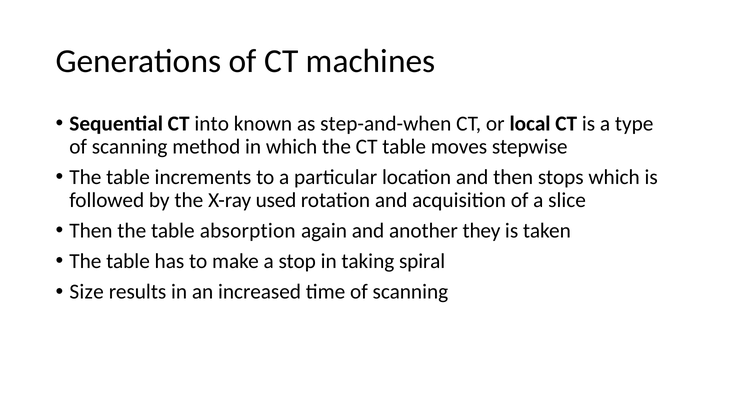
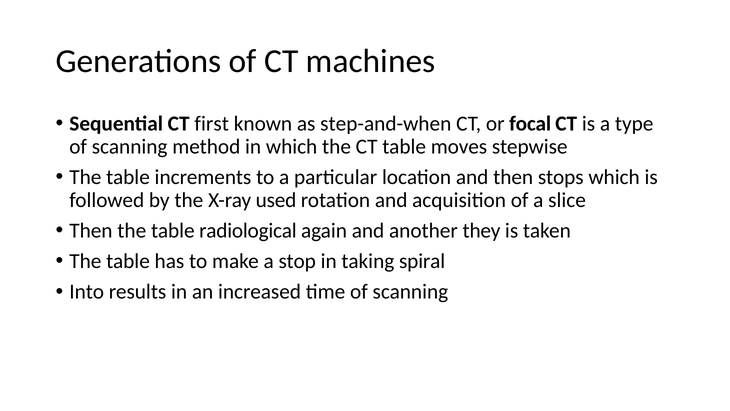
into: into -> first (212, 123)
local: local -> focal (530, 123)
absorption: absorption -> radiological (248, 230)
Size: Size -> Into (87, 292)
